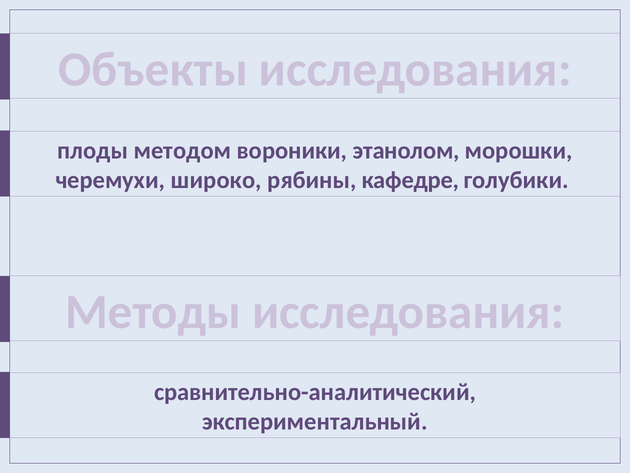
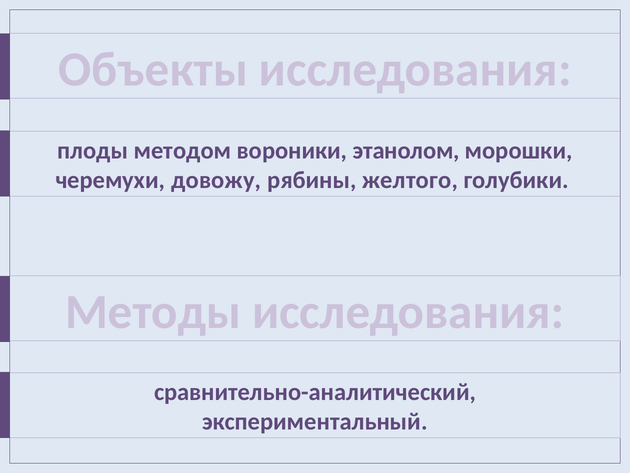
широко: широко -> довожу (216, 180)
кафедре: кафедре -> желтого (410, 180)
